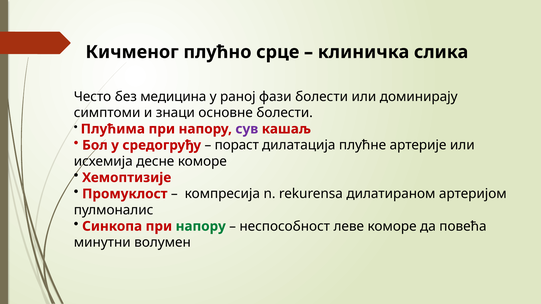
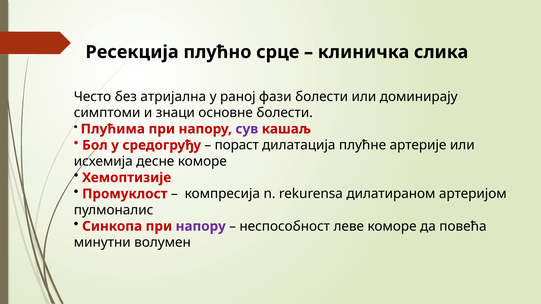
Кичменог: Кичменог -> Ресекција (132, 52)
медицина: медицина -> атријална (173, 97)
напору colour: green -> purple (201, 226)
